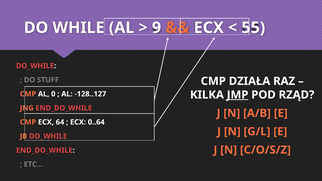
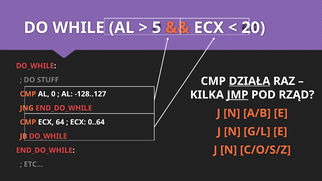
9: 9 -> 5 (157, 28)
55: 55 -> 20 (253, 28)
DZIAŁA underline: none -> present (250, 81)
